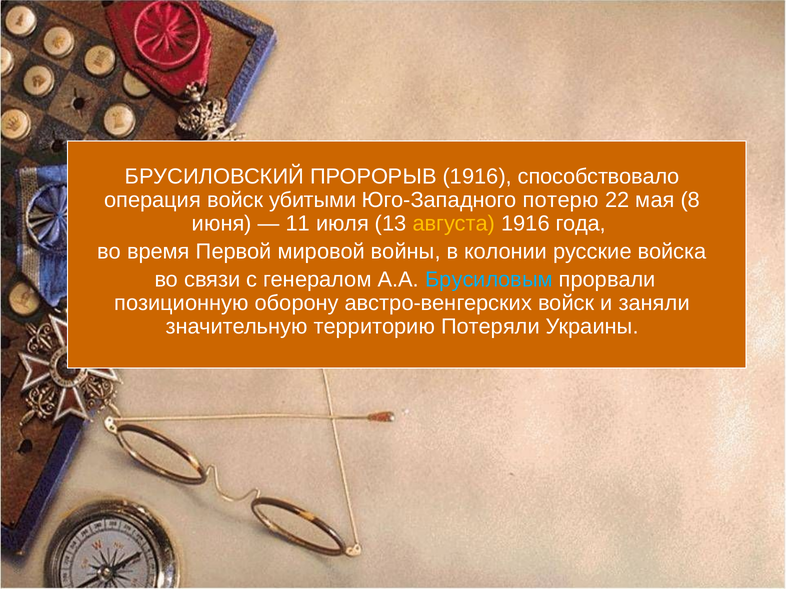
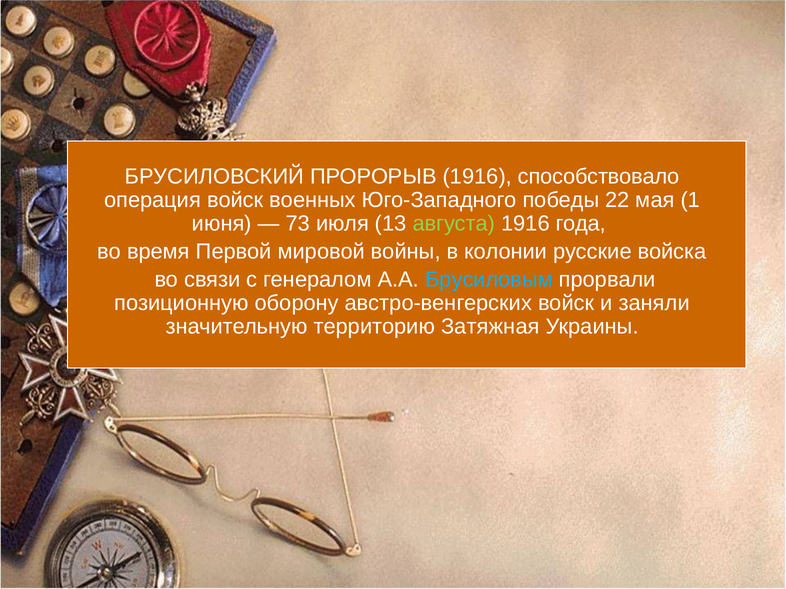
убитыми: убитыми -> военных (313, 200)
потерю: потерю -> победы (561, 200)
8: 8 -> 1 (690, 200)
11: 11 -> 73 (298, 224)
августа colour: yellow -> light green (454, 224)
Потеряли: Потеряли -> Затяжная (490, 327)
